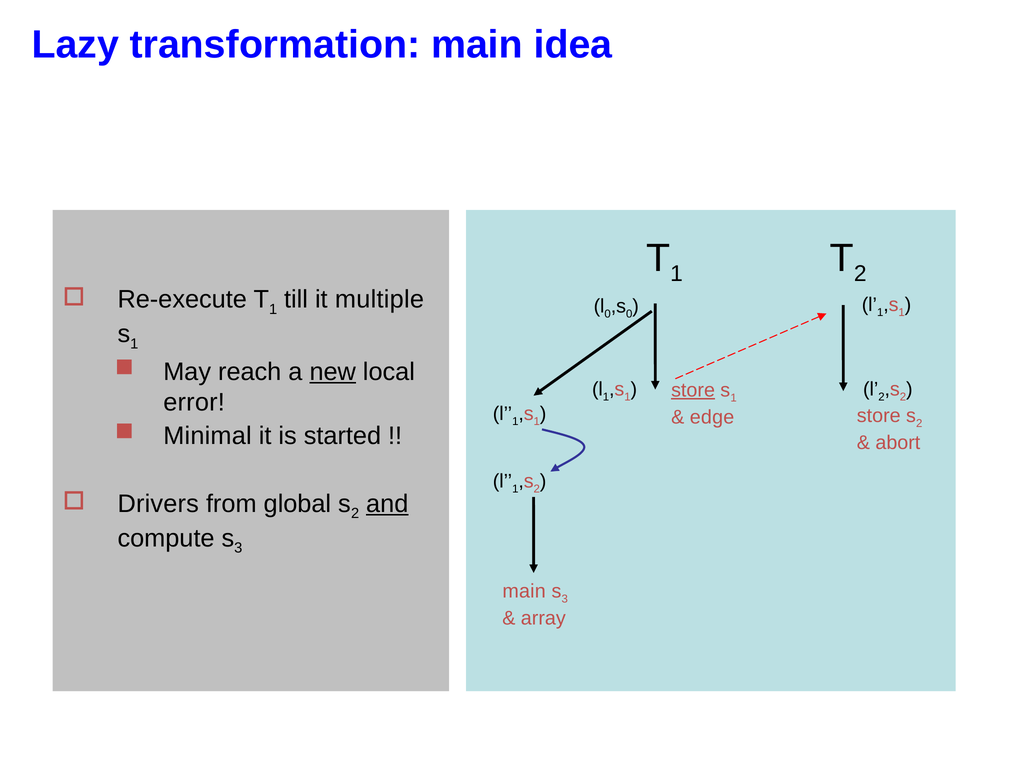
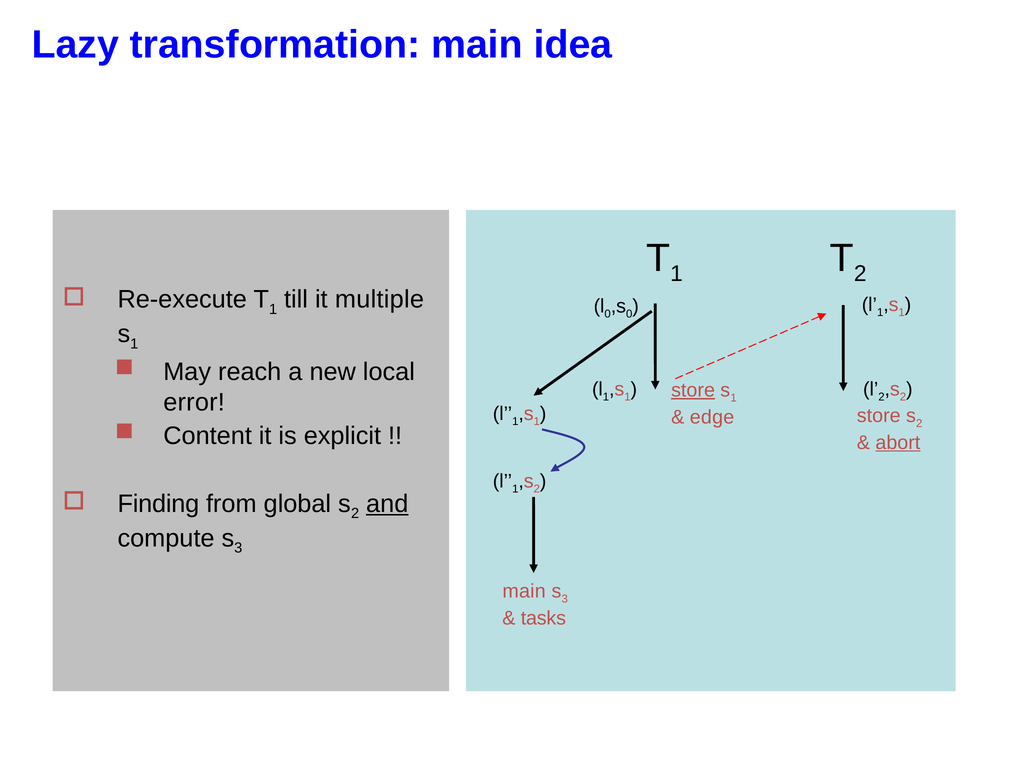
new underline: present -> none (333, 372)
Minimal: Minimal -> Content (208, 436)
started: started -> explicit (342, 436)
abort underline: none -> present (898, 442)
Drivers: Drivers -> Finding (158, 504)
array: array -> tasks (543, 618)
